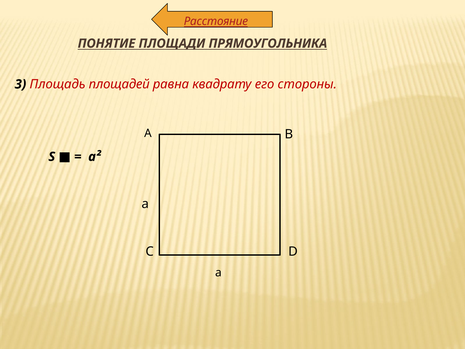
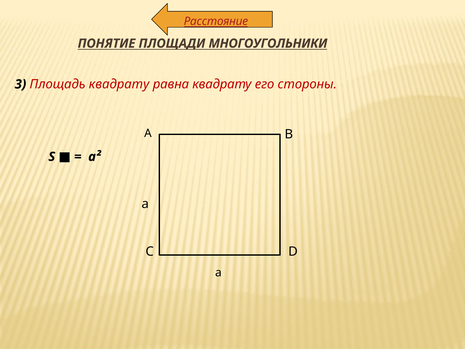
ПРЯМОУГОЛЬНИКА: ПРЯМОУГОЛЬНИКА -> МНОГОУГОЛЬНИКИ (268, 43)
Площадь площадей: площадей -> квадрату (119, 84)
